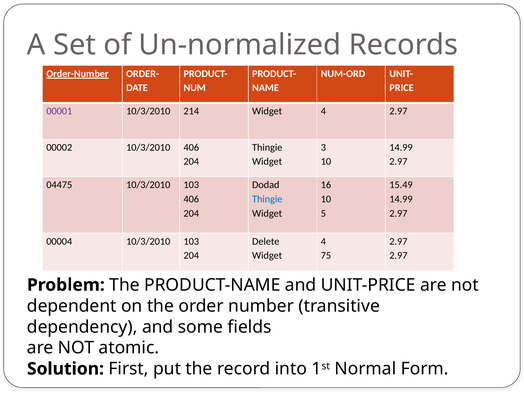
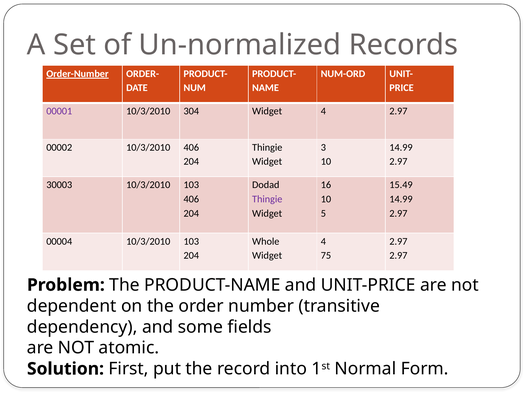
214: 214 -> 304 (191, 111)
04475: 04475 -> 30003 (59, 185)
Thingie colour: blue -> purple (267, 199)
Delete: Delete -> Whole (266, 241)
